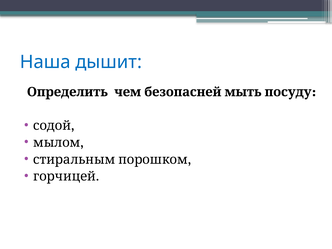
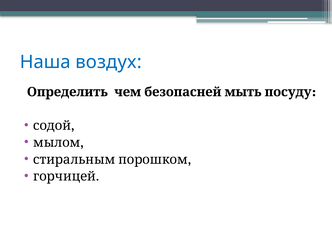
дышит: дышит -> воздух (109, 62)
